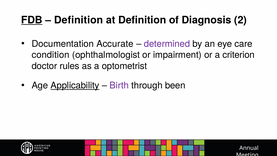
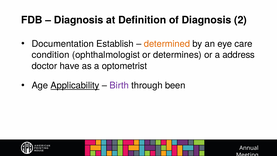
FDB underline: present -> none (32, 20)
Definition: Definition -> Diagnosis (79, 20)
Accurate: Accurate -> Establish (115, 44)
determined colour: purple -> orange (167, 44)
impairment: impairment -> determines (177, 55)
criterion: criterion -> address (239, 55)
rules: rules -> have (70, 66)
